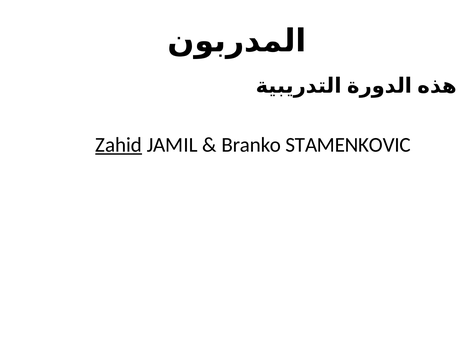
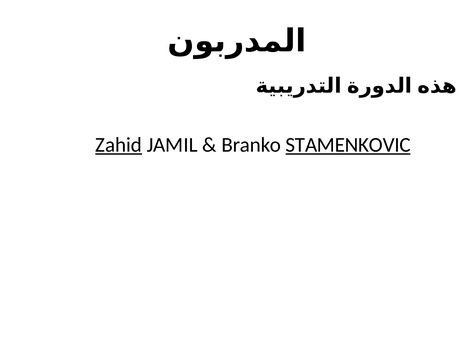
STAMENKOVIC underline: none -> present (348, 145)
